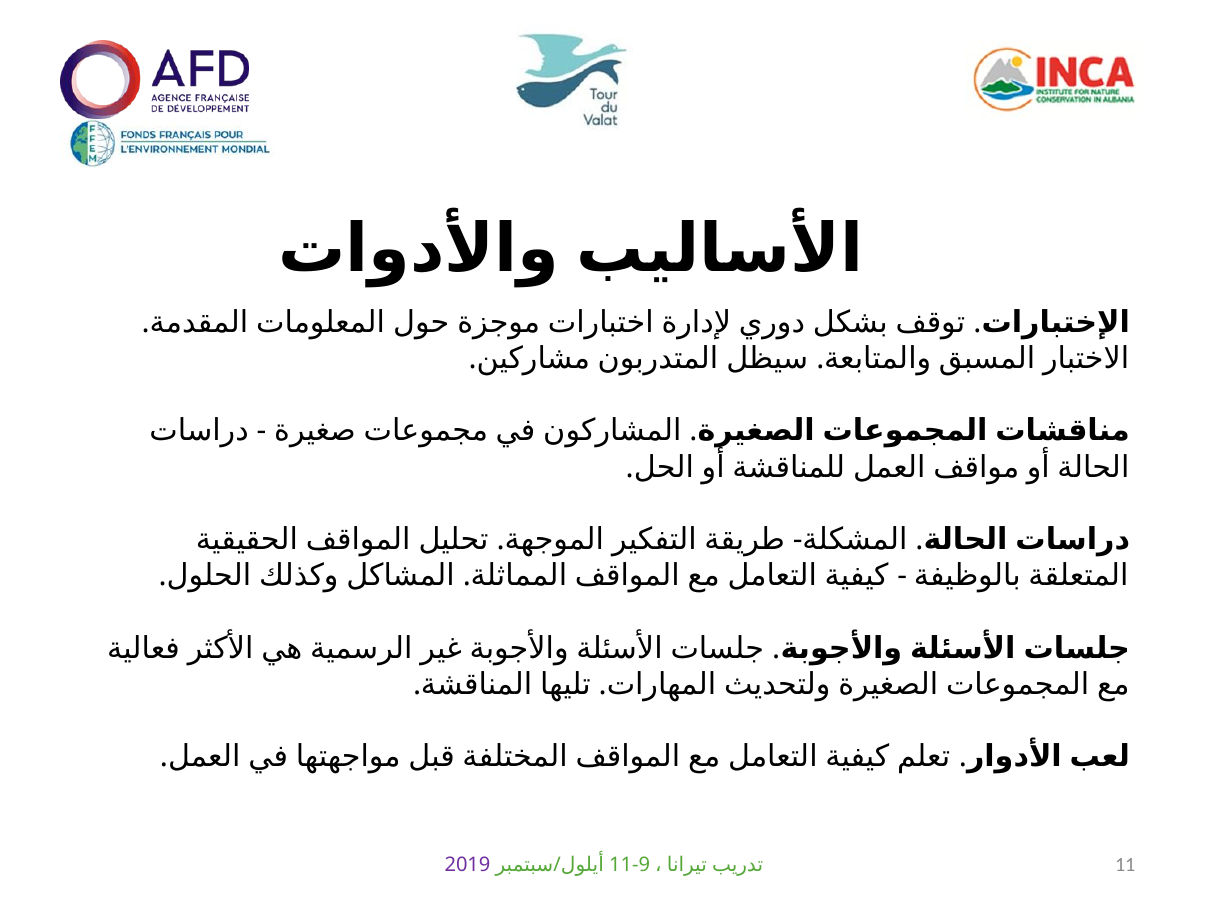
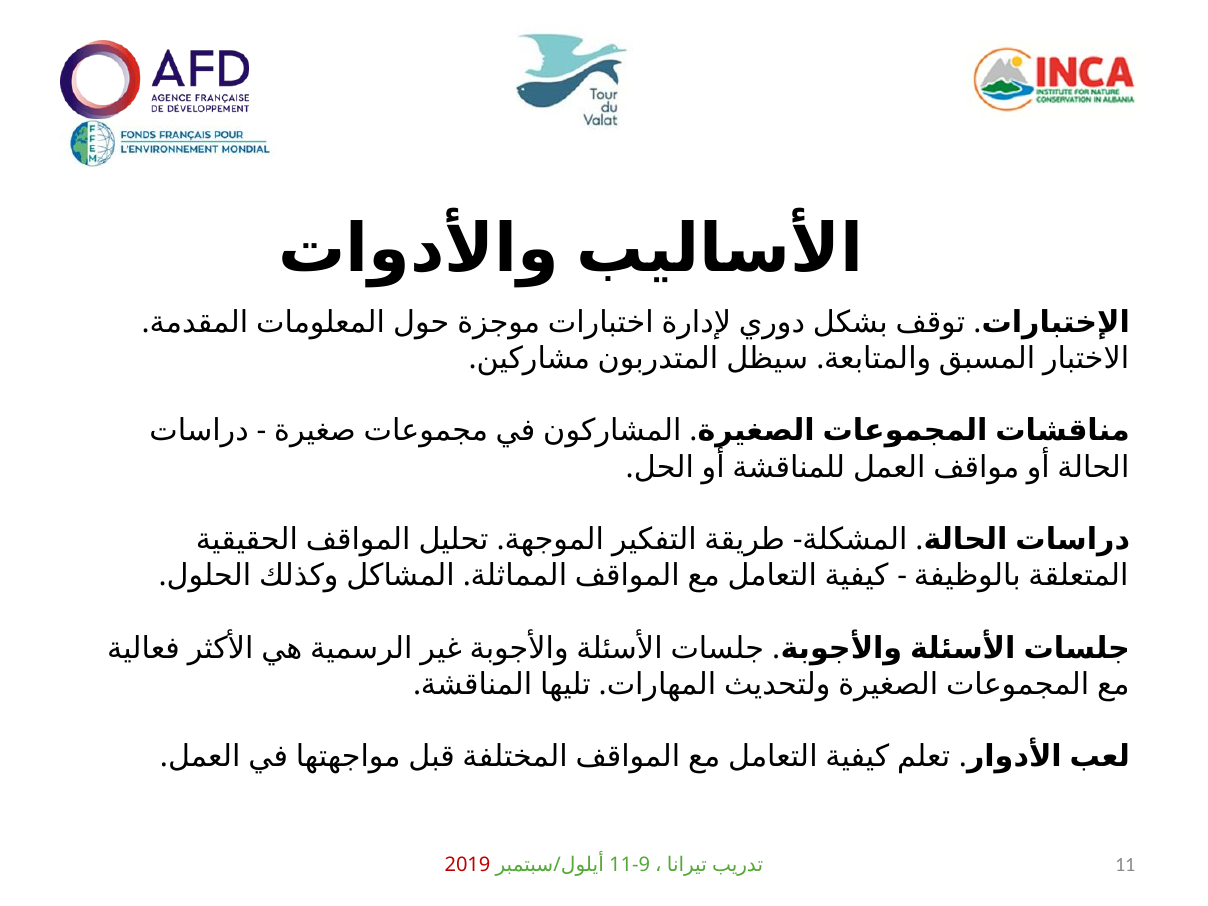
2019 colour: purple -> red (468, 865)
